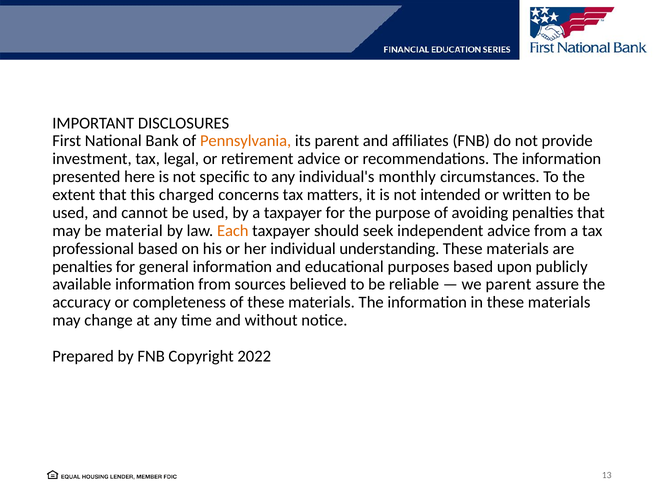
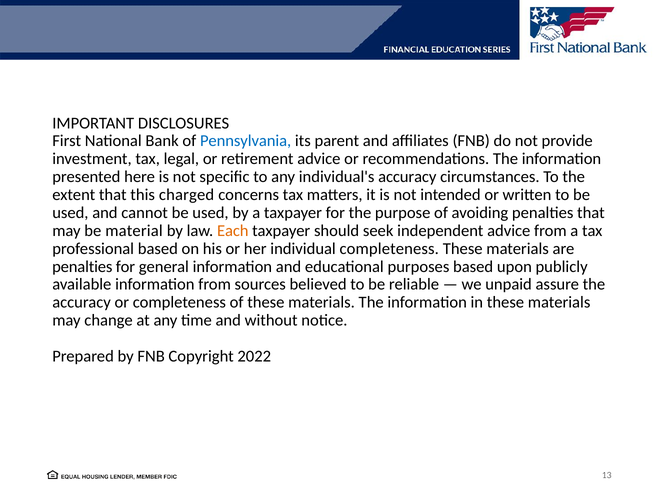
Pennsylvania colour: orange -> blue (246, 141)
individual's monthly: monthly -> accuracy (407, 177)
individual understanding: understanding -> completeness (389, 249)
we parent: parent -> unpaid (509, 284)
